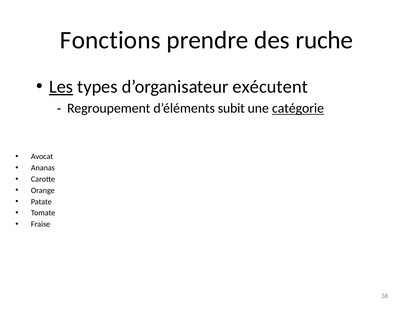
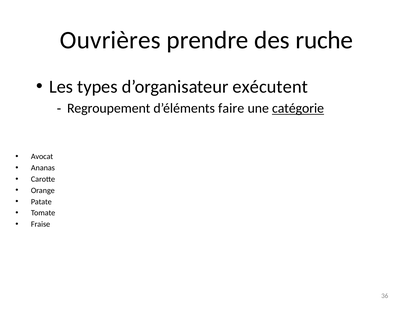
Fonctions: Fonctions -> Ouvrières (110, 40)
Les underline: present -> none (61, 87)
subit: subit -> faire (231, 108)
